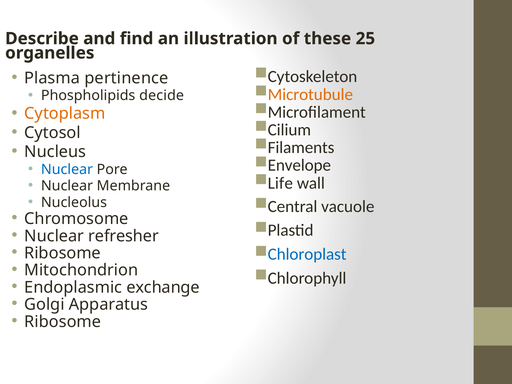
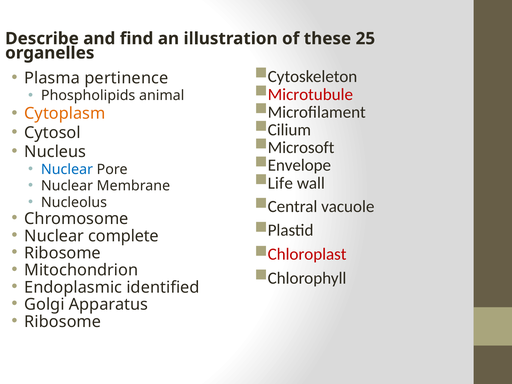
Microtubule colour: orange -> red (310, 94)
decide: decide -> animal (162, 96)
Filaments: Filaments -> Microsoft (301, 148)
refresher: refresher -> complete (124, 236)
Chloroplast colour: blue -> red (307, 254)
exchange: exchange -> identified (163, 287)
